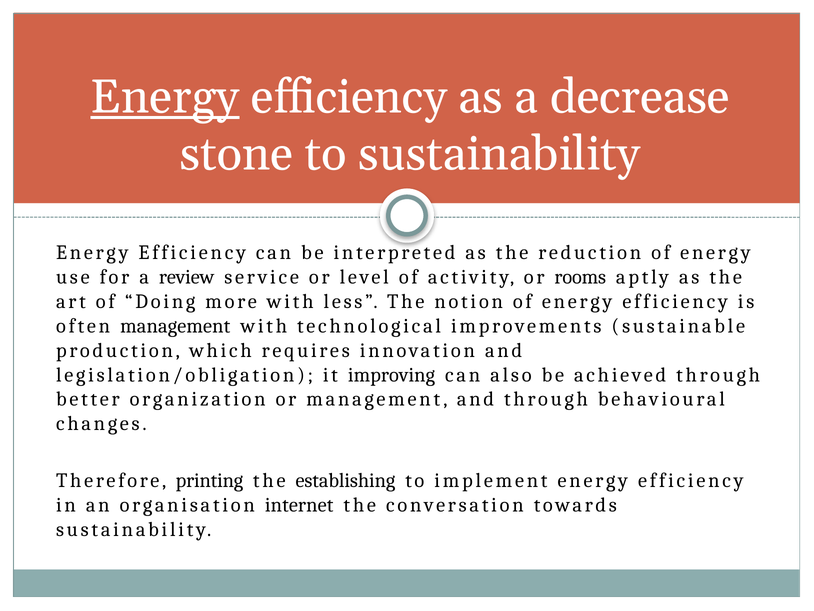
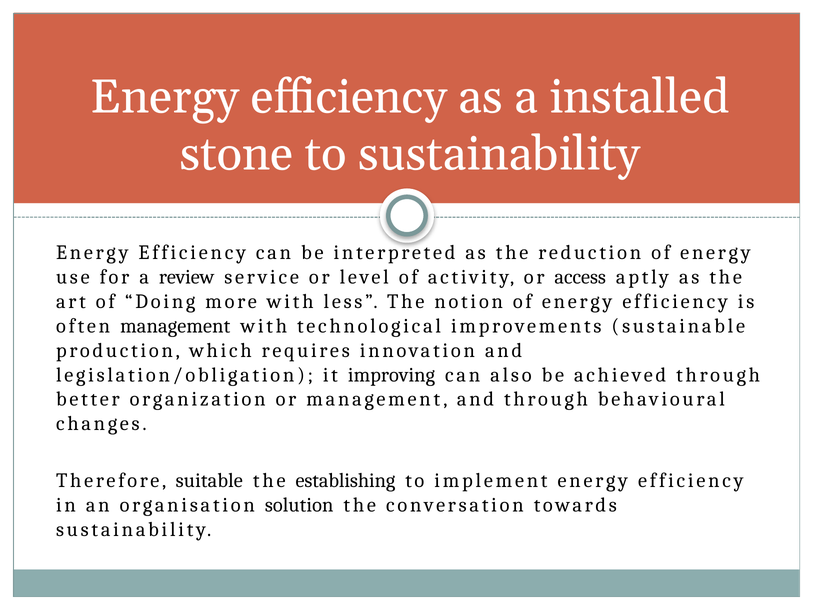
Energy underline: present -> none (165, 97)
decrease: decrease -> installed (640, 97)
rooms: rooms -> access (580, 277)
printing: printing -> suitable (209, 480)
internet: internet -> solution (299, 505)
